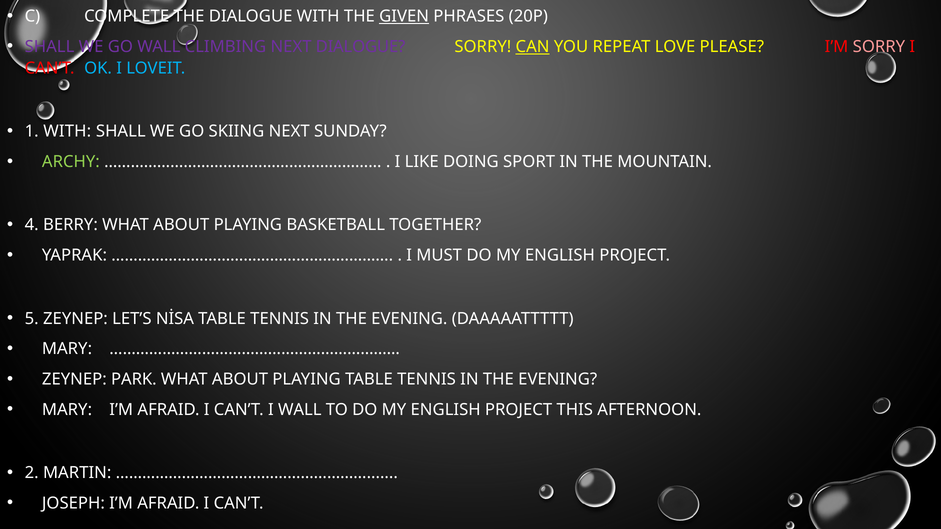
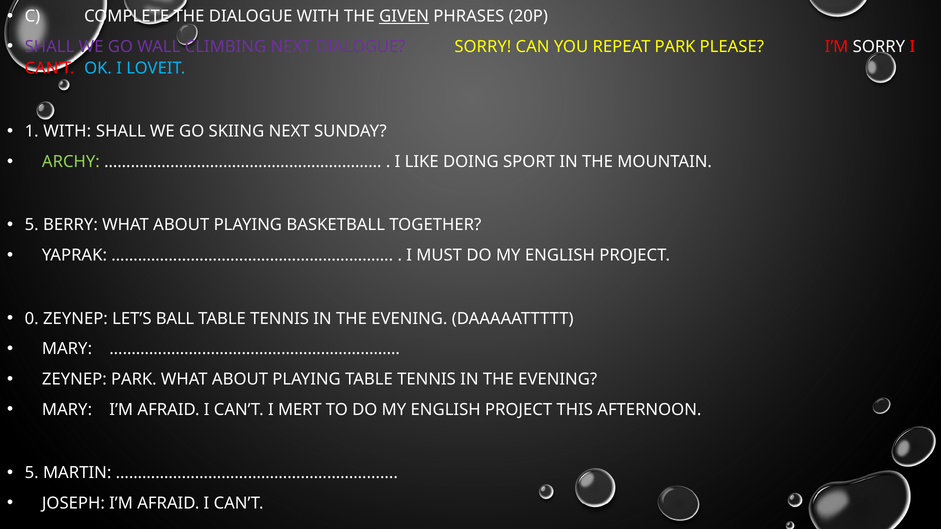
CAN underline: present -> none (533, 47)
REPEAT LOVE: LOVE -> PARK (675, 47)
SORRY colour: pink -> white (879, 47)
4: 4 -> 5 (32, 225)
5: 5 -> 0 (32, 319)
NİSA: NİSA -> BALL (175, 319)
I WALL: WALL -> MERT (300, 410)
2: 2 -> 5 (32, 473)
